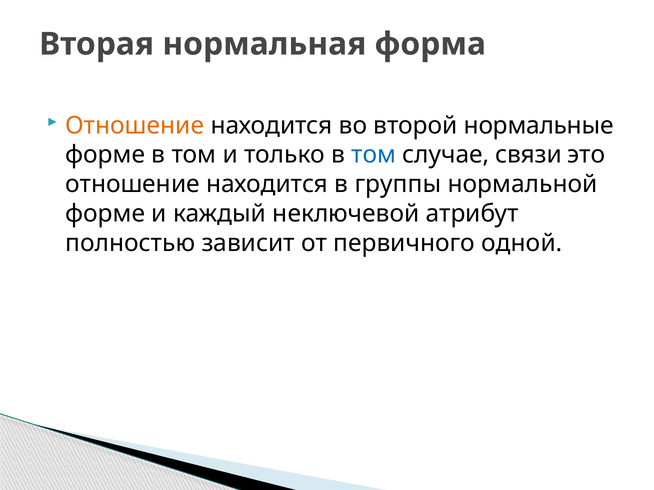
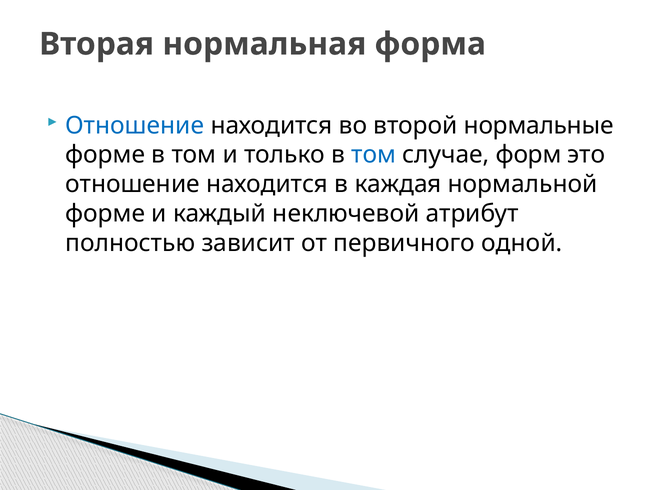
Отношение colour: orange -> blue (135, 126)
связи: связи -> форм (529, 155)
группы: группы -> каждая (398, 185)
